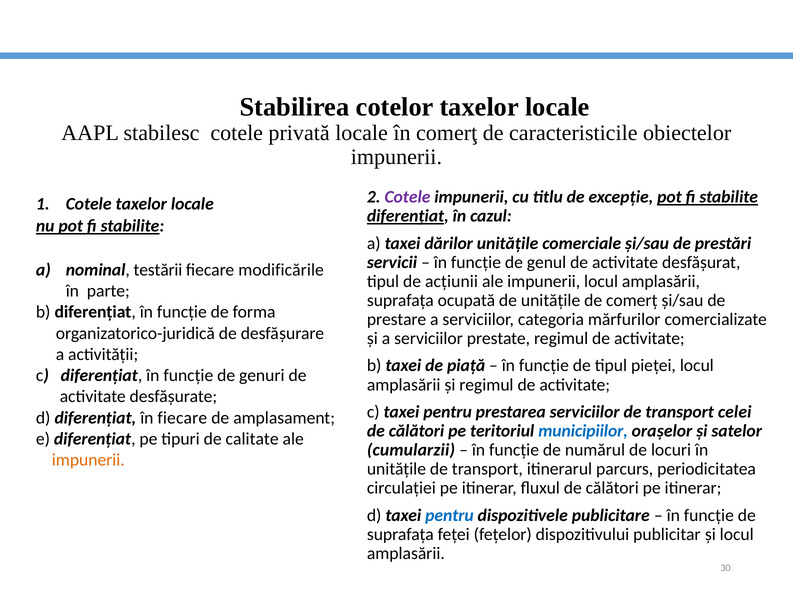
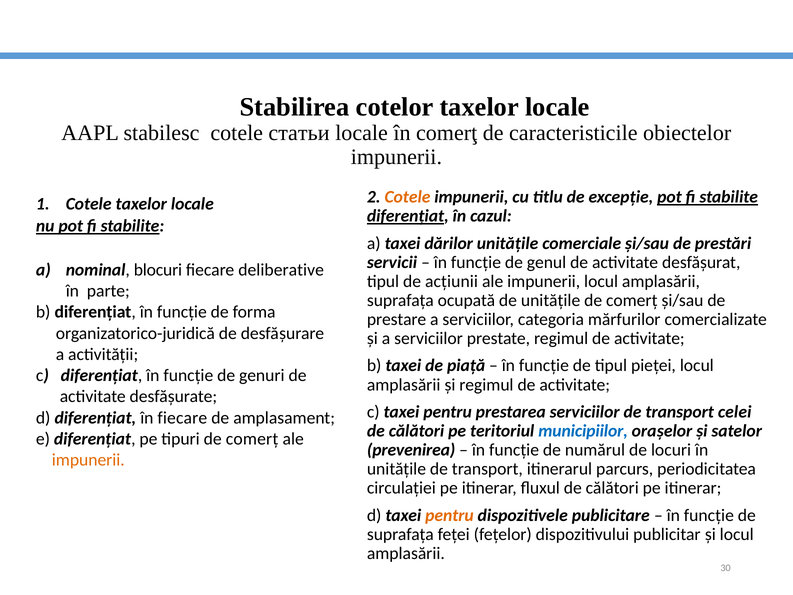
privată: privată -> статьи (299, 133)
Cotele colour: purple -> orange (407, 197)
testării: testării -> blocuri (158, 270)
modificările: modificările -> deliberative (281, 270)
tipuri de calitate: calitate -> comerţ (252, 439)
cumularzii: cumularzii -> prevenirea (411, 450)
pentru colour: blue -> orange (449, 515)
